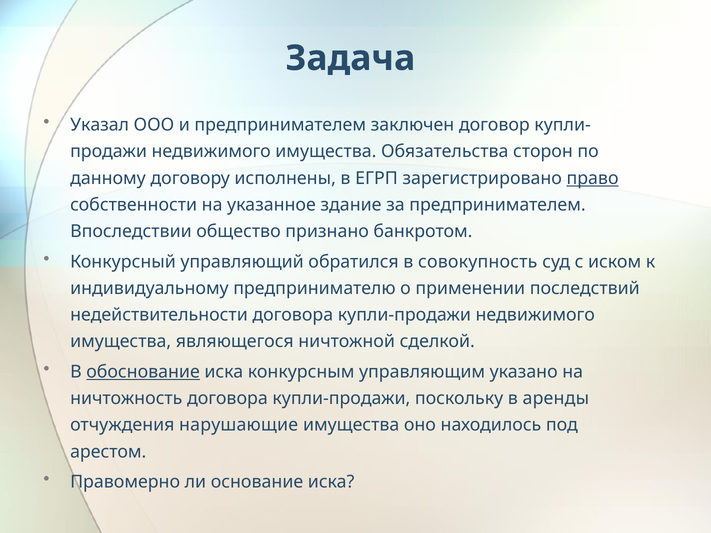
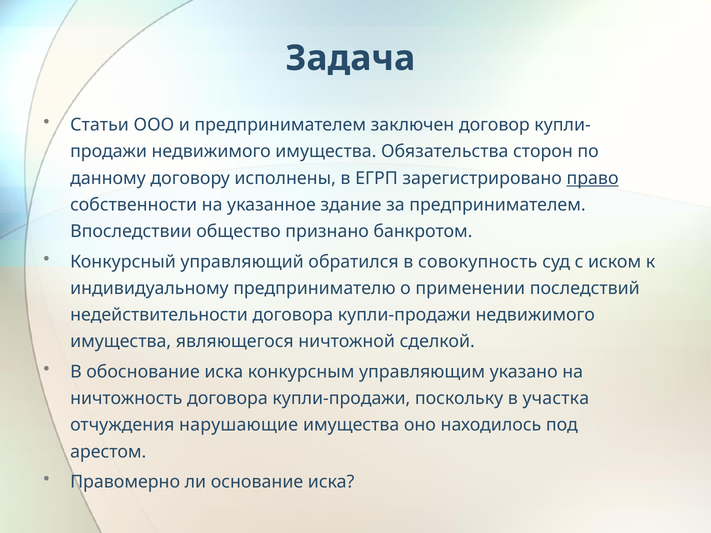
Указал: Указал -> Статьи (100, 125)
обоснование underline: present -> none (143, 372)
аренды: аренды -> участка (556, 399)
